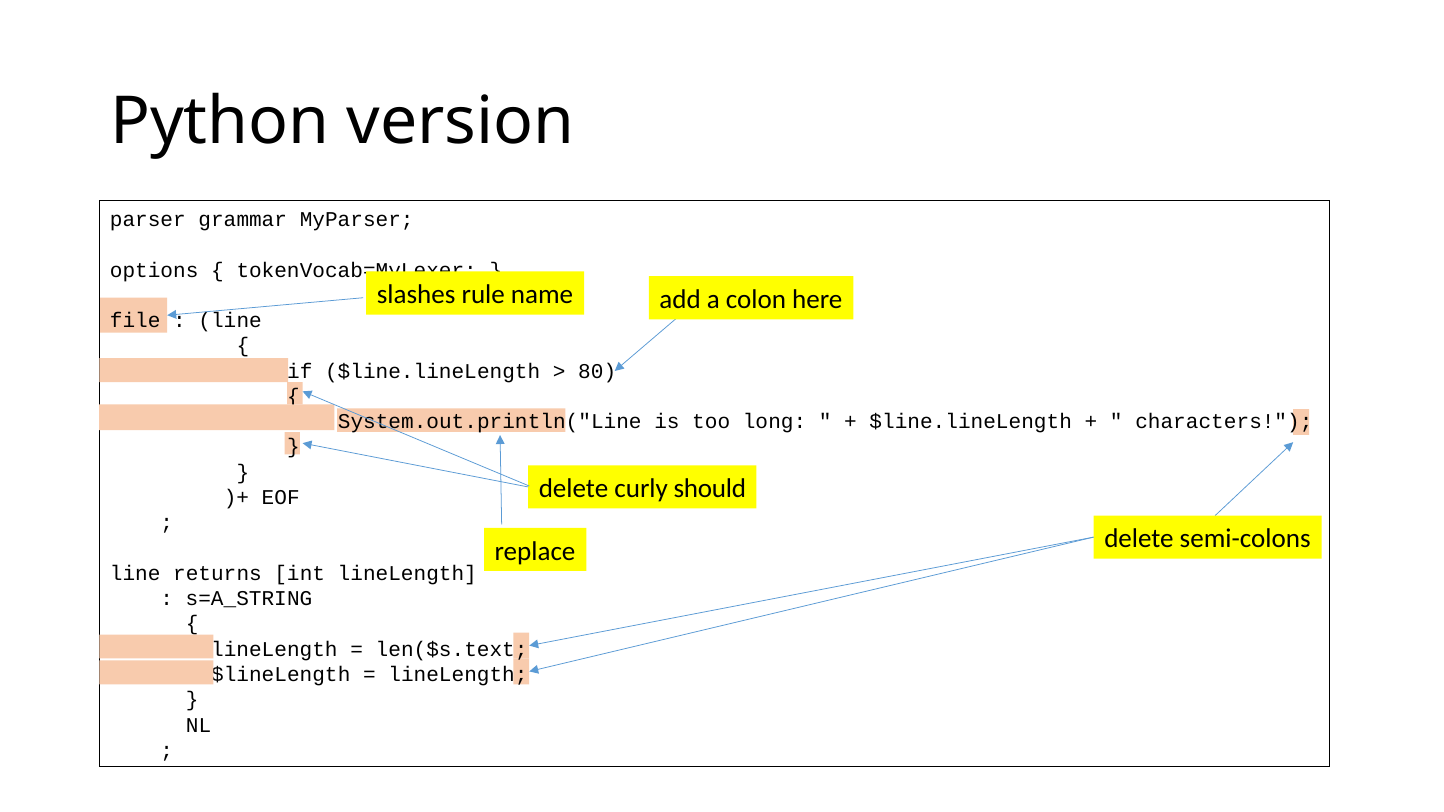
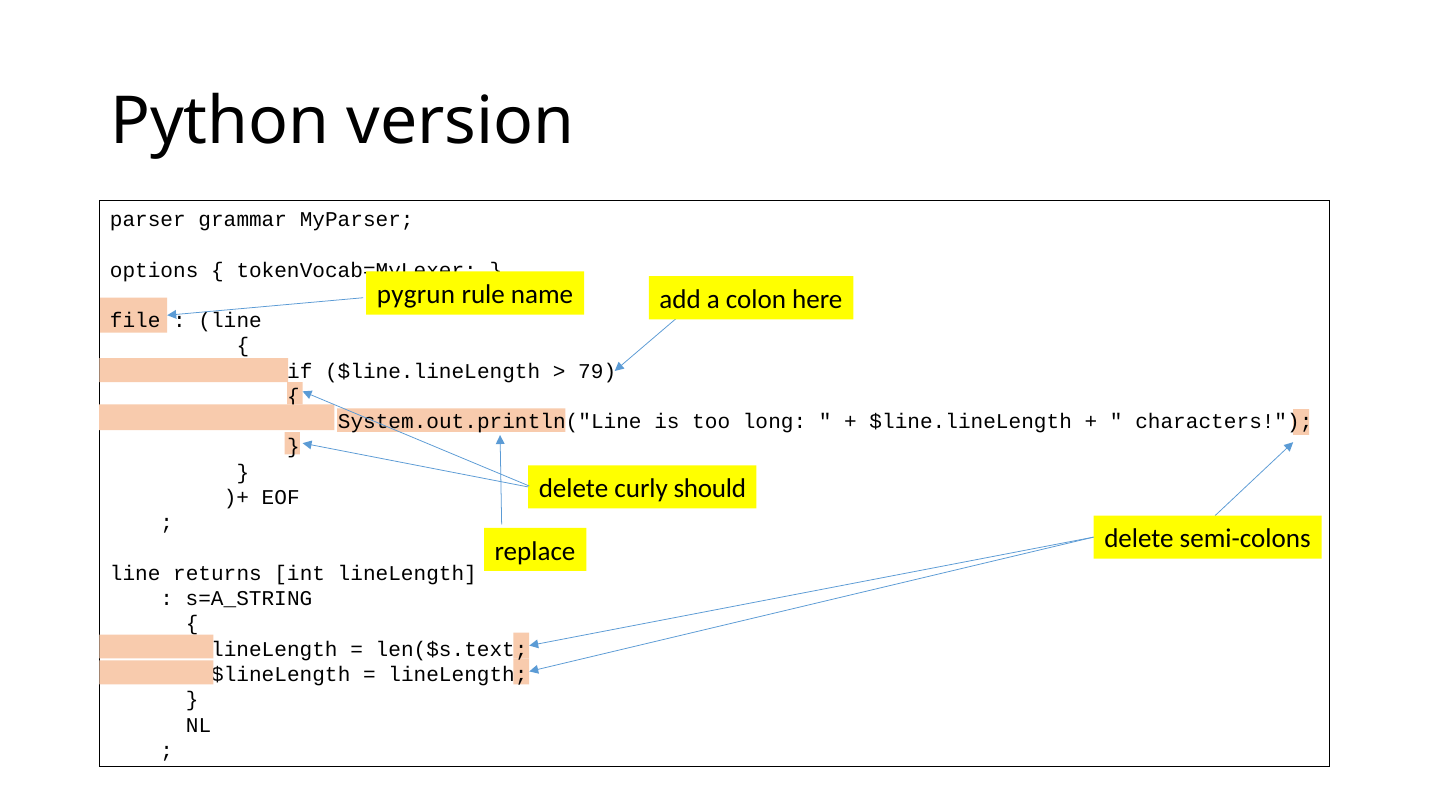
slashes: slashes -> pygrun (416, 295)
80: 80 -> 79 (597, 371)
